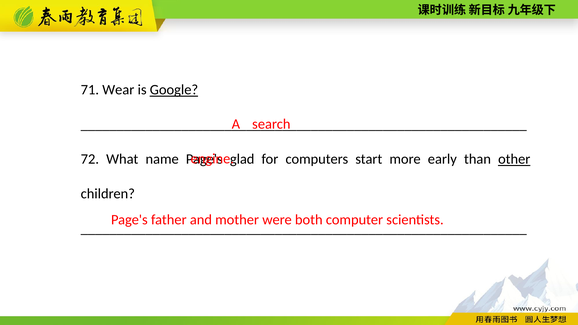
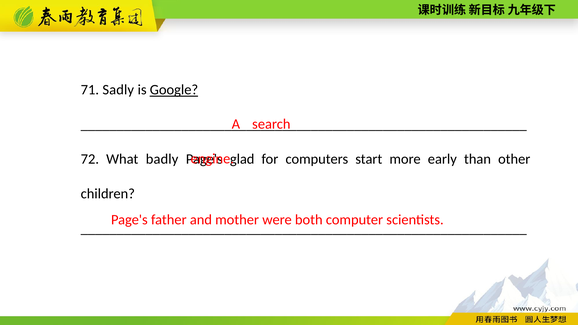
Wear: Wear -> Sadly (118, 90)
name: name -> badly (162, 159)
other underline: present -> none (514, 159)
